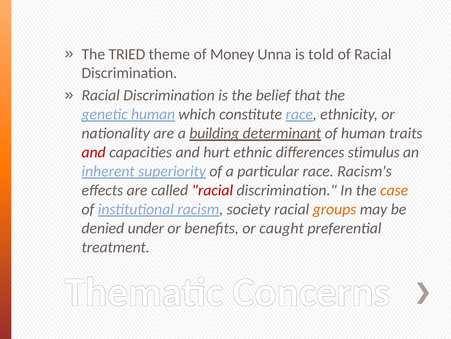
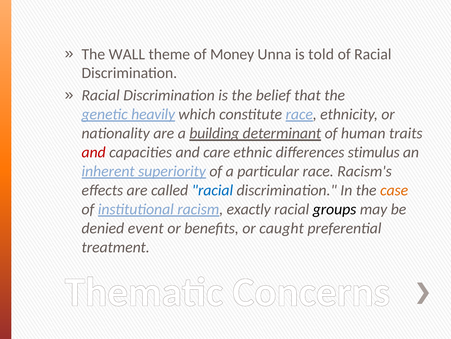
TRIED: TRIED -> WALL (127, 54)
genetic human: human -> heavily (153, 114)
hurt: hurt -> care (217, 152)
racial colour: red -> blue (212, 190)
society: society -> exactly (249, 209)
groups colour: orange -> black (335, 209)
under: under -> event (146, 228)
